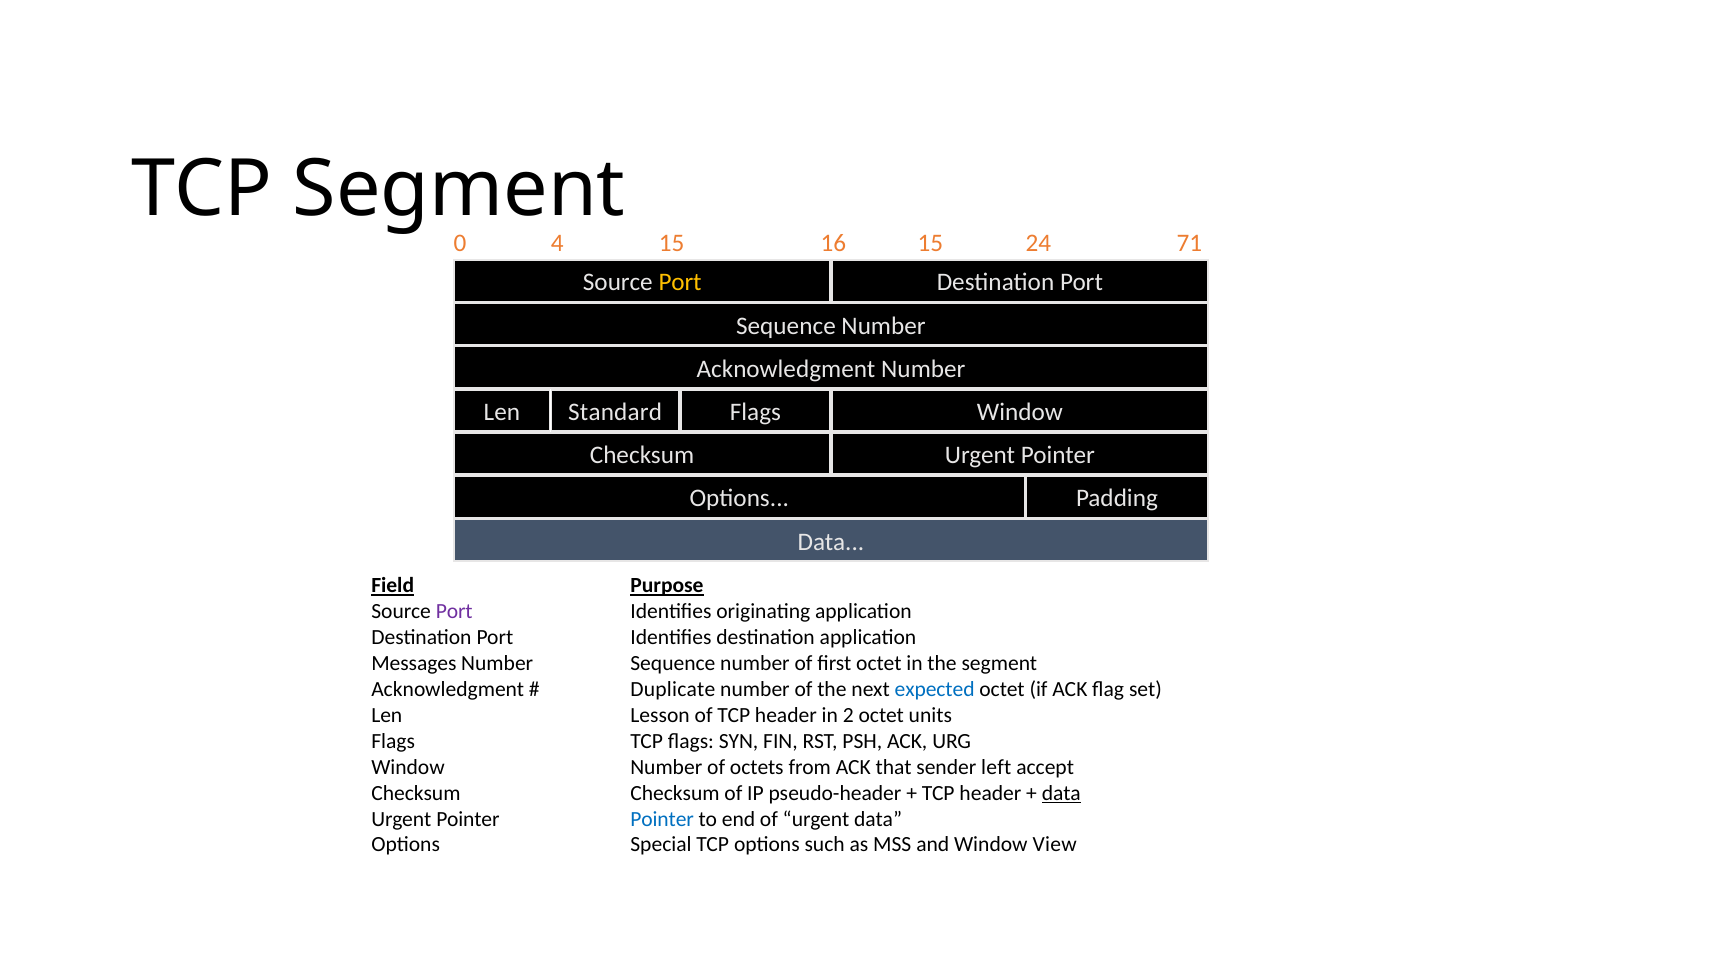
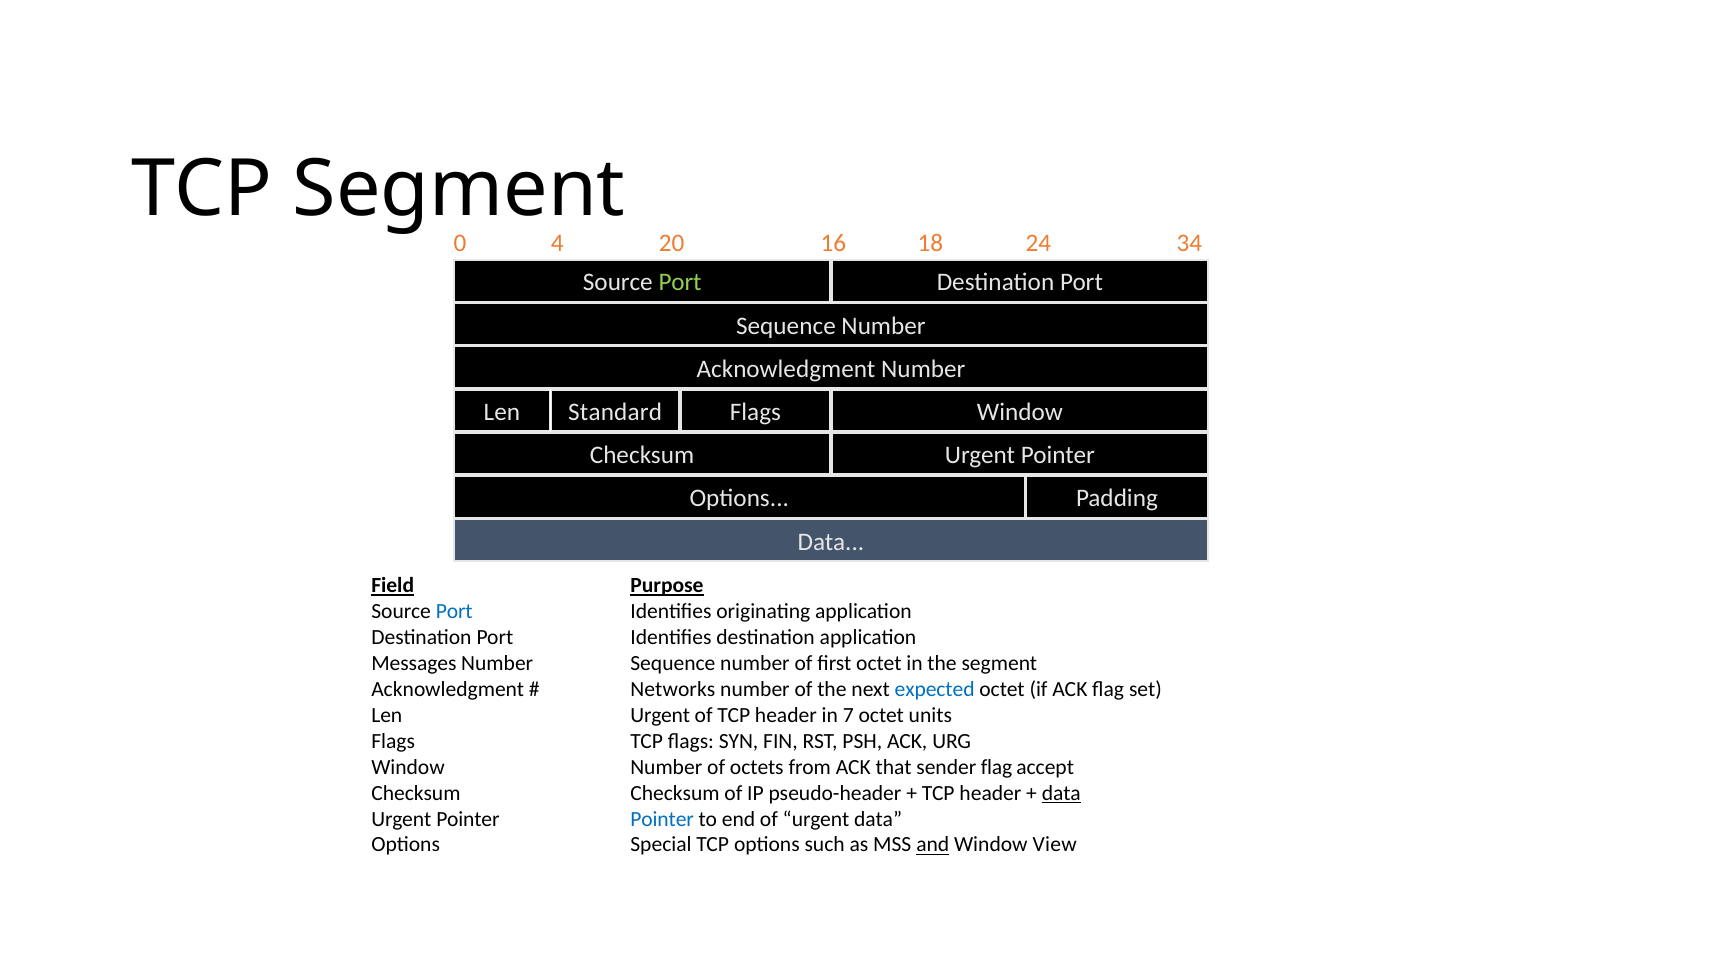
15: 15 -> 20 (672, 243)
16 15: 15 -> 18 (930, 243)
71: 71 -> 34 (1189, 243)
Port colour: yellow -> light green (680, 282)
Port colour: purple -> blue (454, 611)
Duplicate: Duplicate -> Networks (673, 689)
Len Lesson: Lesson -> Urgent (660, 715)
2: 2 -> 7 (848, 715)
sender left: left -> flag (996, 767)
and underline: none -> present (933, 844)
